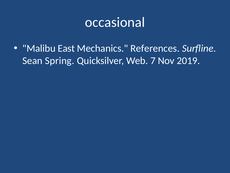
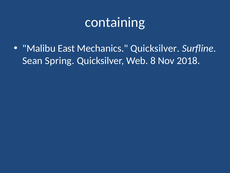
occasional: occasional -> containing (115, 22)
Mechanics References: References -> Quicksilver (155, 48)
7: 7 -> 8 (153, 61)
2019: 2019 -> 2018 (188, 61)
